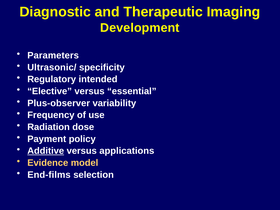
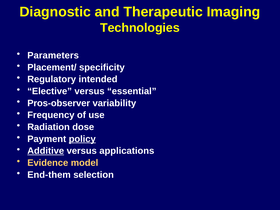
Development: Development -> Technologies (140, 28)
Ultrasonic/: Ultrasonic/ -> Placement/ (52, 67)
Plus-observer: Plus-observer -> Pros-observer (59, 103)
policy underline: none -> present (82, 139)
End-films: End-films -> End-them (49, 175)
